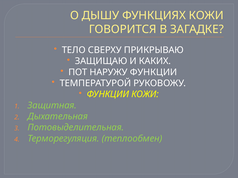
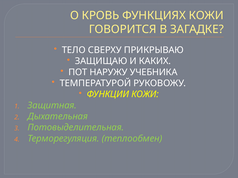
ДЫШУ: ДЫШУ -> КРОВЬ (101, 16)
НАРУЖУ ФУНКЦИИ: ФУНКЦИИ -> УЧЕБНИКА (154, 72)
